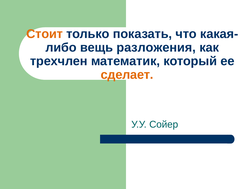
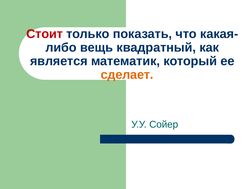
Стоит colour: orange -> red (45, 34)
разложения: разложения -> квадратный (156, 48)
трехчлен: трехчлен -> является (59, 61)
